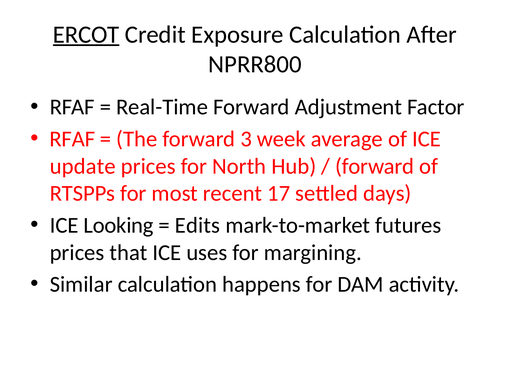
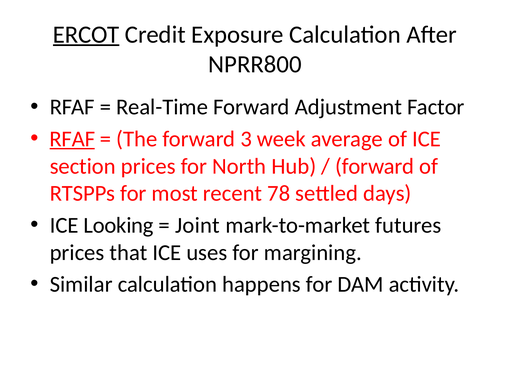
RFAF underline: none -> present (72, 139)
update: update -> section (83, 166)
17: 17 -> 78 (279, 193)
Edits: Edits -> Joint (197, 225)
